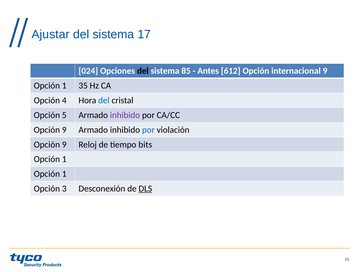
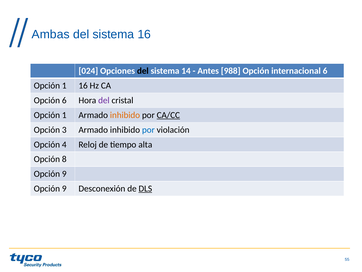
Ajustar: Ajustar -> Ambas (51, 34)
sistema 17: 17 -> 16 (144, 34)
85: 85 -> 14 (186, 71)
612: 612 -> 988 (231, 71)
internacional 9: 9 -> 6 (325, 71)
1 35: 35 -> 16 (83, 85)
Opción 4: 4 -> 6 (64, 100)
del colour: blue -> purple (104, 100)
5: 5 -> 1 (64, 115)
inhibido colour: purple -> orange (125, 115)
CA/CC underline: none -> present (168, 115)
9: 9 -> 3 (64, 130)
9: 9 -> 4 (64, 144)
bits: bits -> alta (145, 144)
1: 1 -> 8 (64, 159)
1: 1 -> 9 (64, 174)
3: 3 -> 9 (64, 188)
